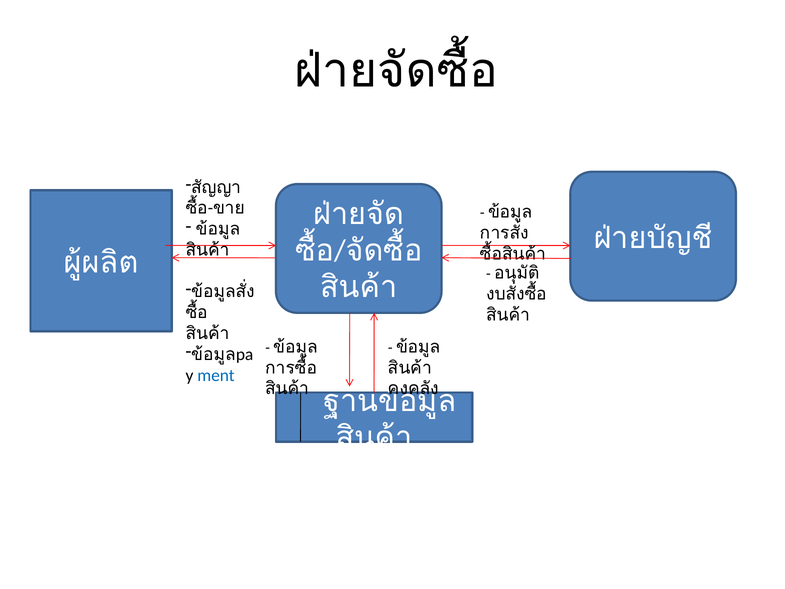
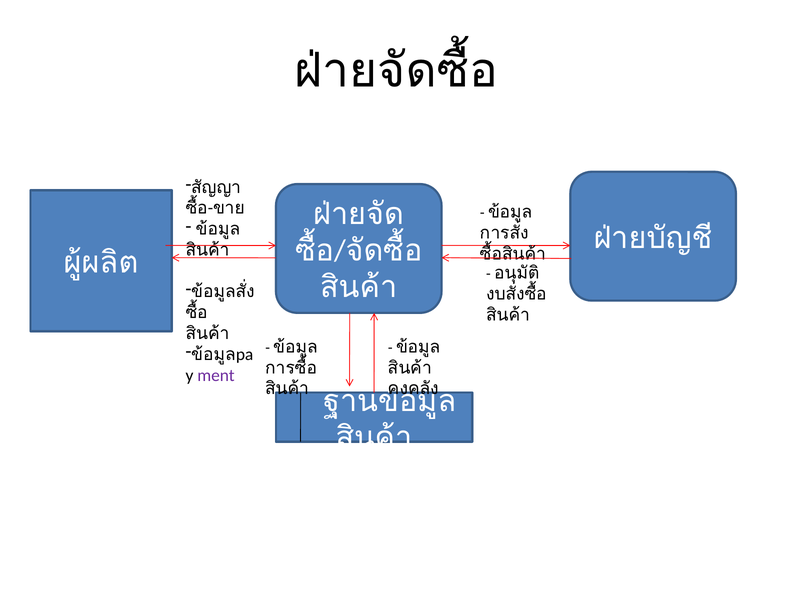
ment colour: blue -> purple (216, 375)
